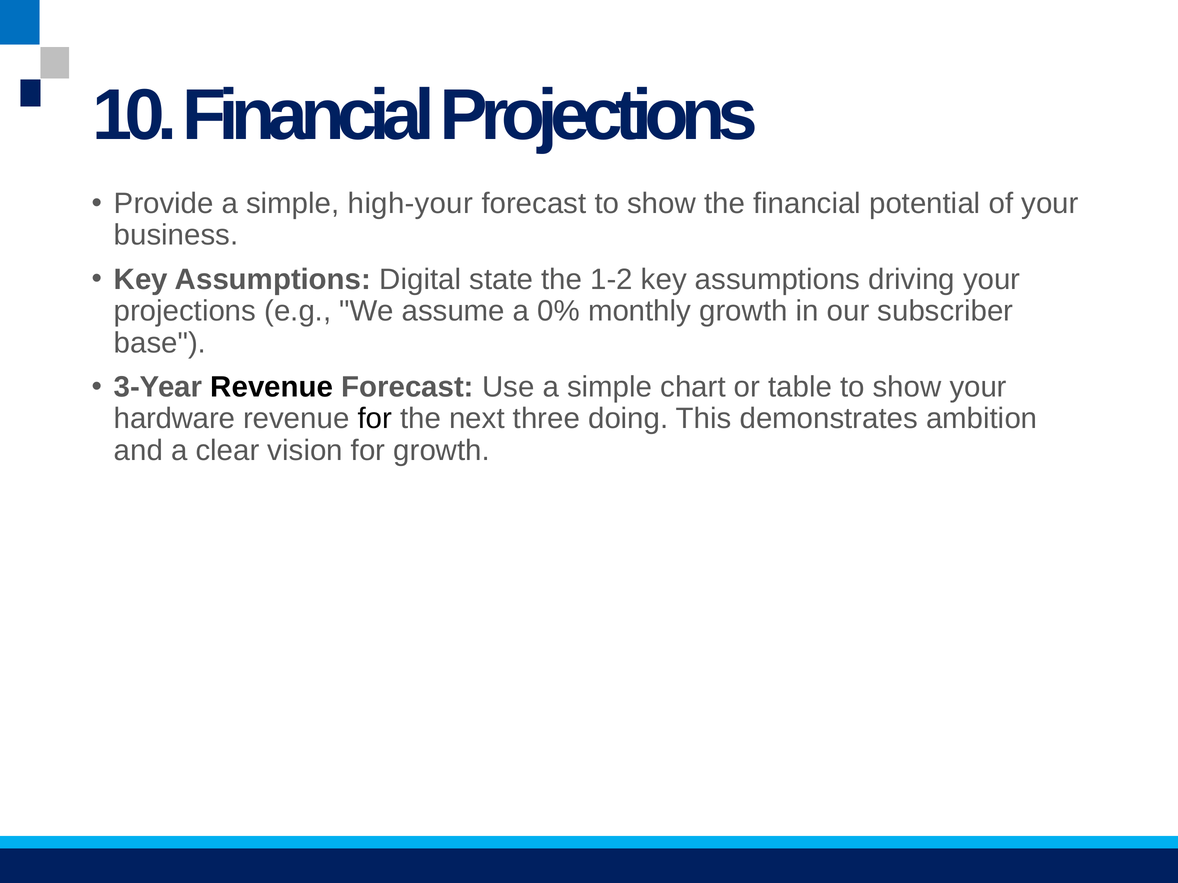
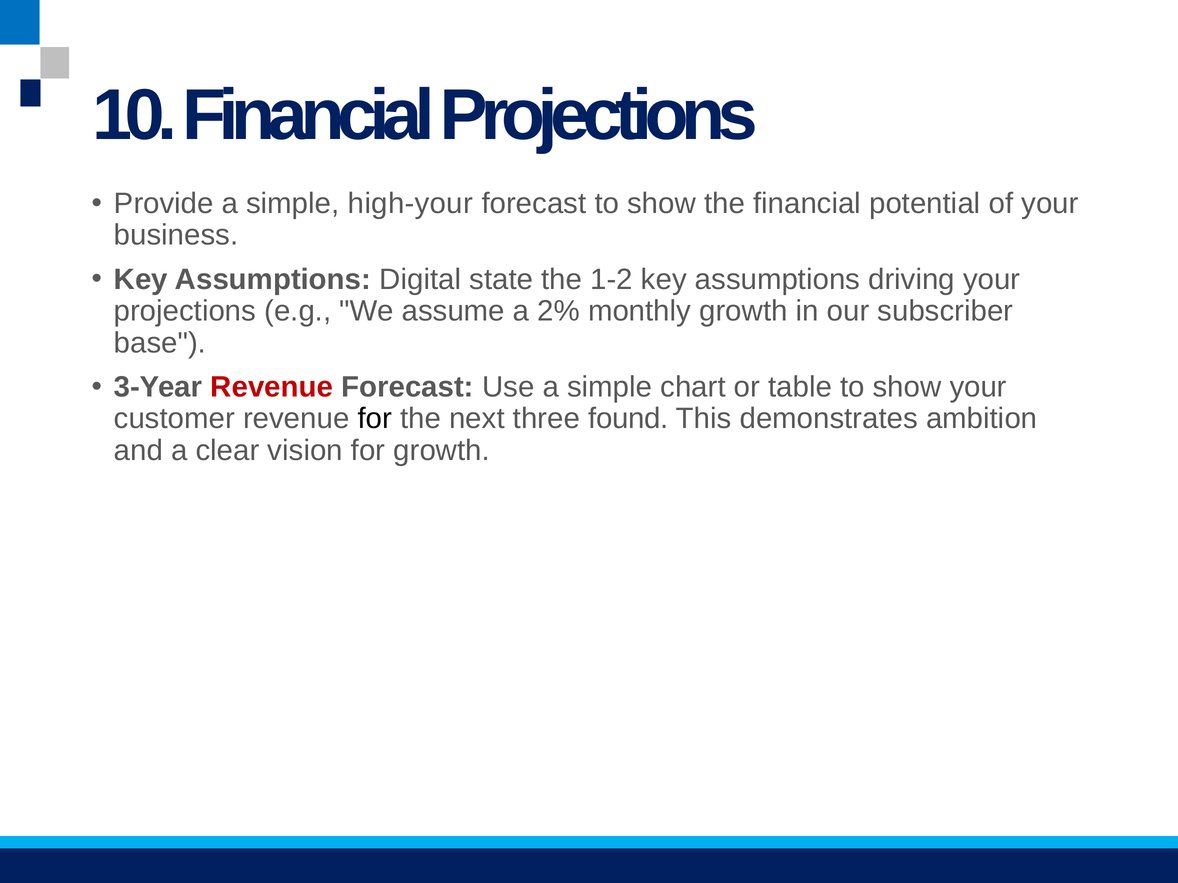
0%: 0% -> 2% (559, 311)
Revenue colour: black -> red (272, 387)
hardware: hardware -> customer (174, 419)
doing: doing -> found (628, 419)
